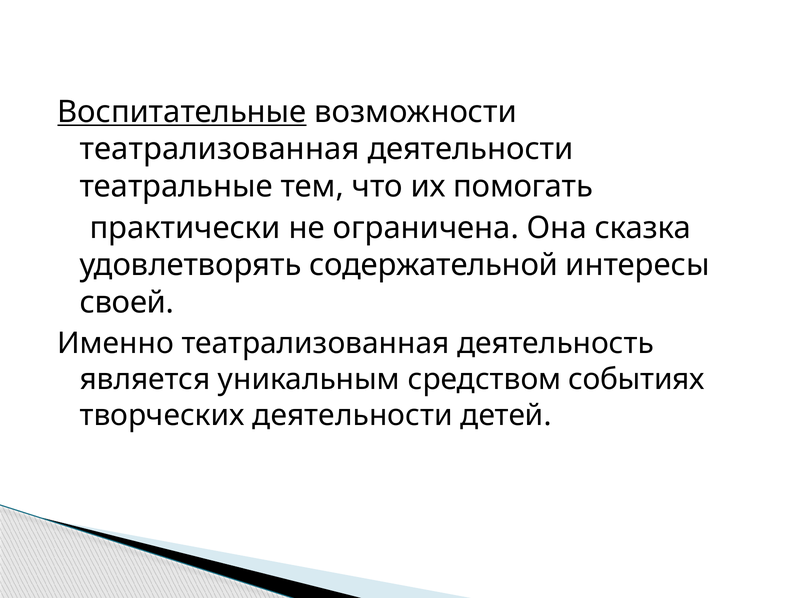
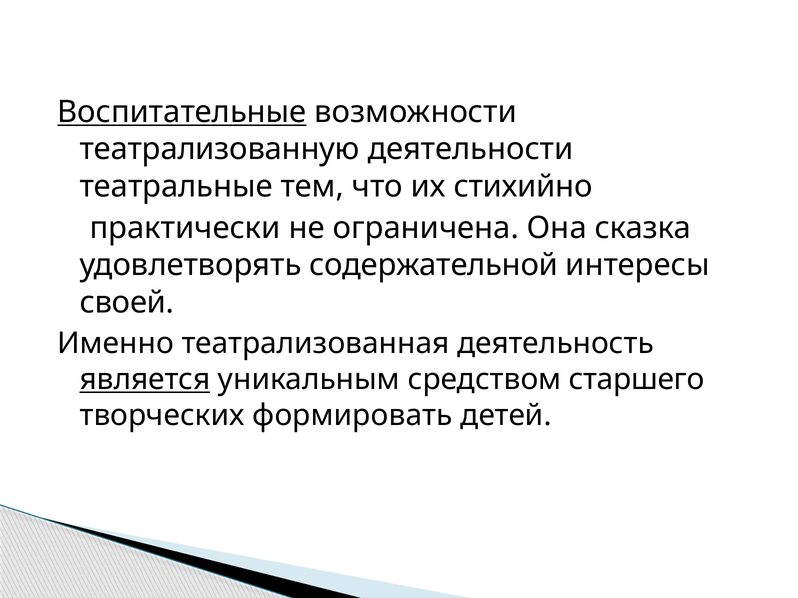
театрализованная: театрализованная -> театрализованную (220, 149)
помогать: помогать -> стихийно (523, 187)
является underline: none -> present (145, 380)
событиях: событиях -> старшего (637, 380)
творческих деятельности: деятельности -> формировать (353, 416)
